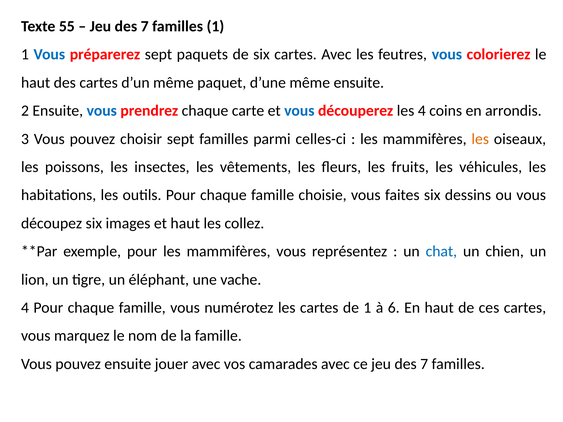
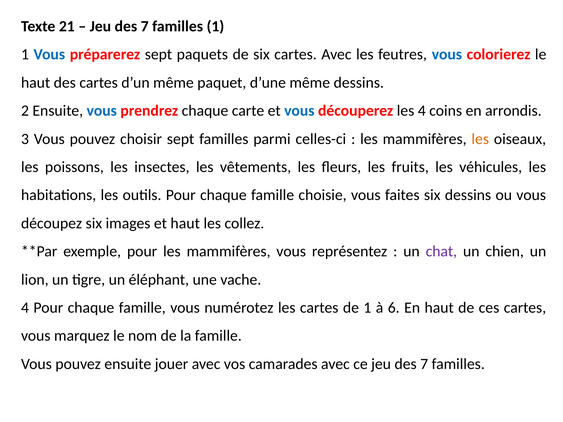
55: 55 -> 21 (67, 26)
même ensuite: ensuite -> dessins (359, 83)
chat colour: blue -> purple (441, 252)
